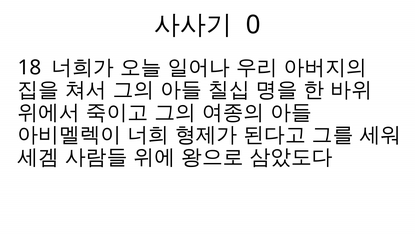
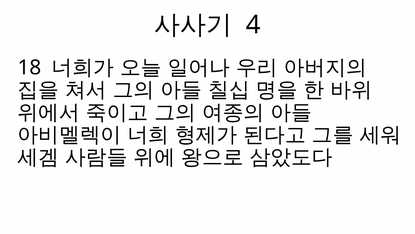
0: 0 -> 4 (253, 25)
